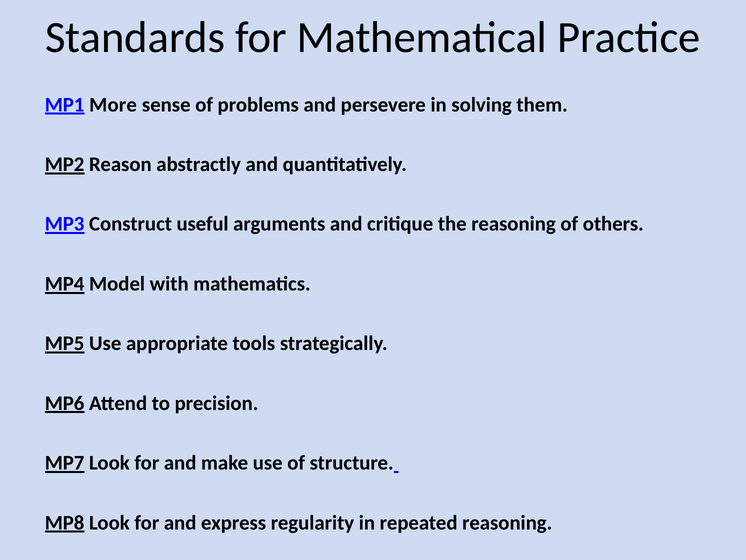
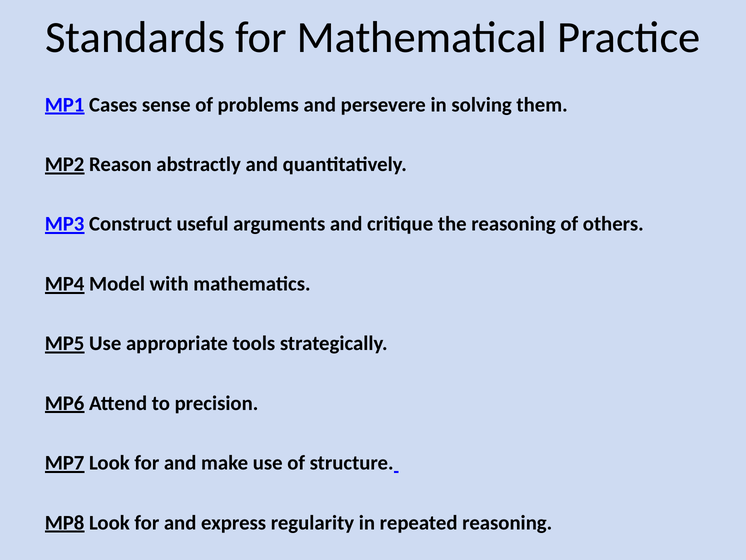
More: More -> Cases (113, 105)
